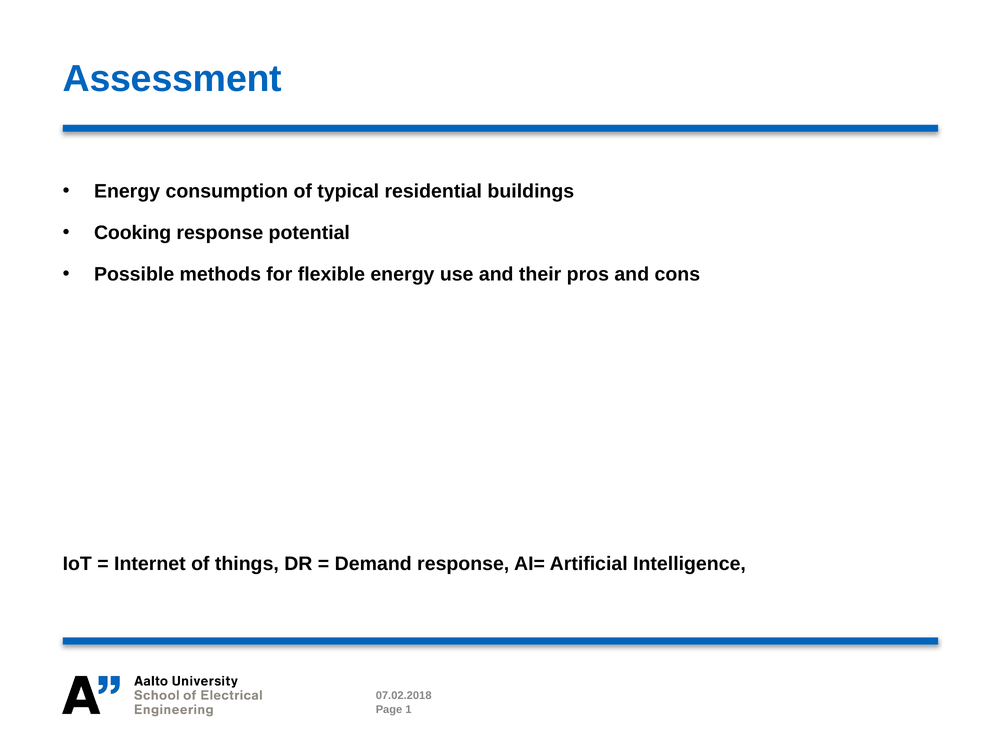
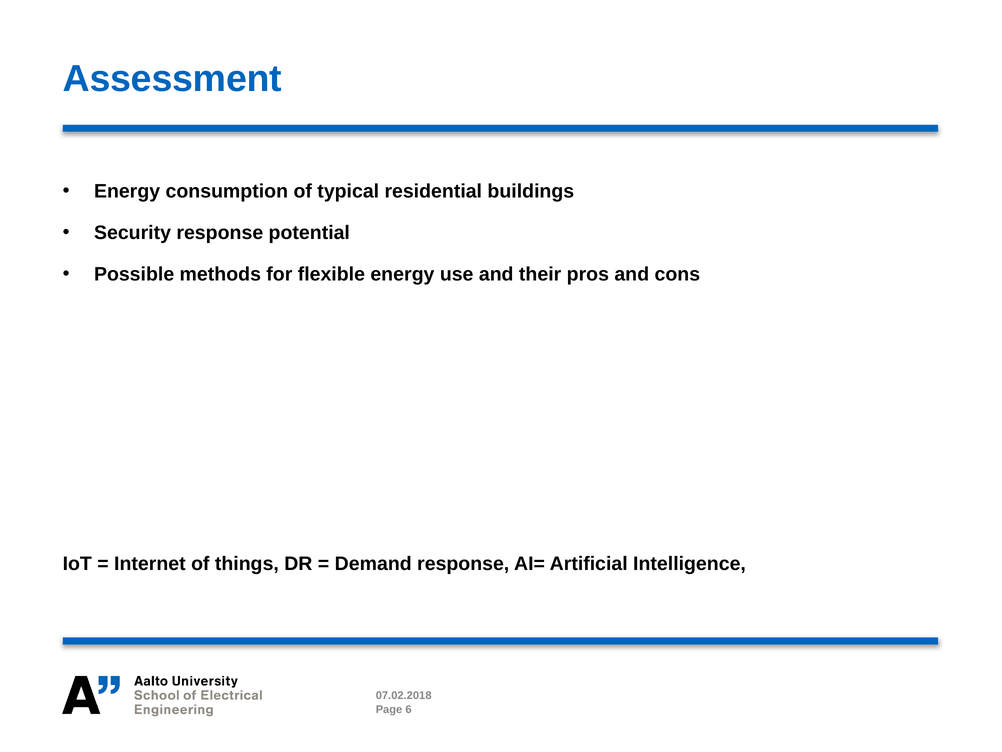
Cooking: Cooking -> Security (133, 233)
1: 1 -> 6 (409, 709)
